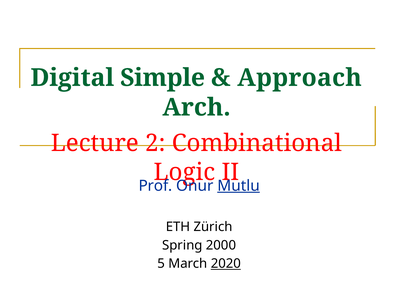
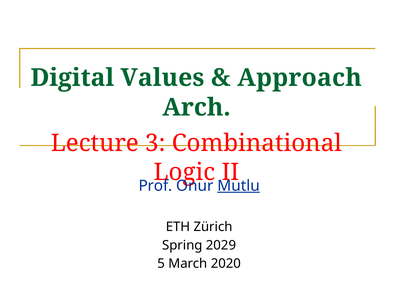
Simple: Simple -> Values (162, 78)
2: 2 -> 3 (155, 143)
2000: 2000 -> 2029 (221, 245)
2020 underline: present -> none (226, 264)
